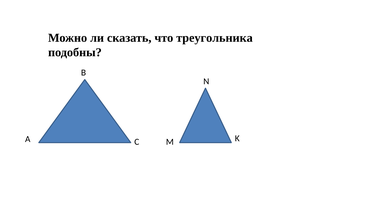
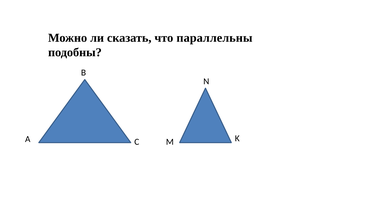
треугольника: треугольника -> параллельны (214, 38)
